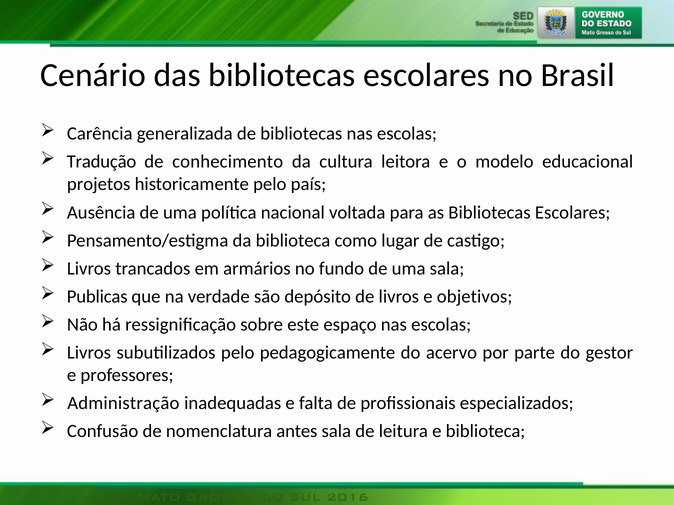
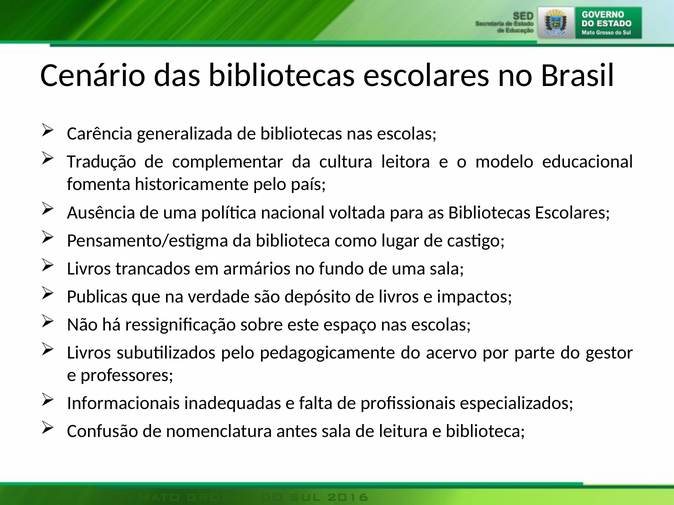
conhecimento: conhecimento -> complementar (228, 162)
projetos: projetos -> fomenta (99, 184)
objetivos: objetivos -> impactos (475, 297)
Administração: Administração -> Informacionais (123, 404)
